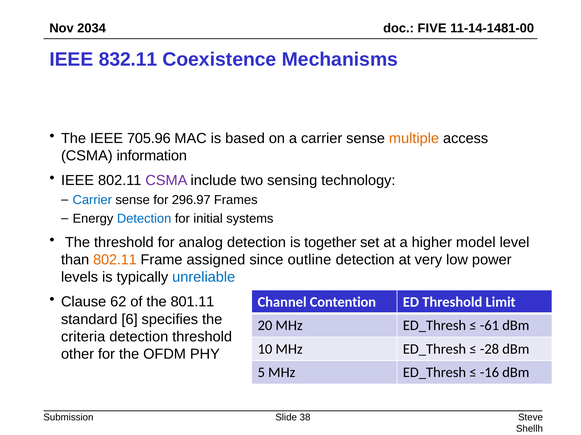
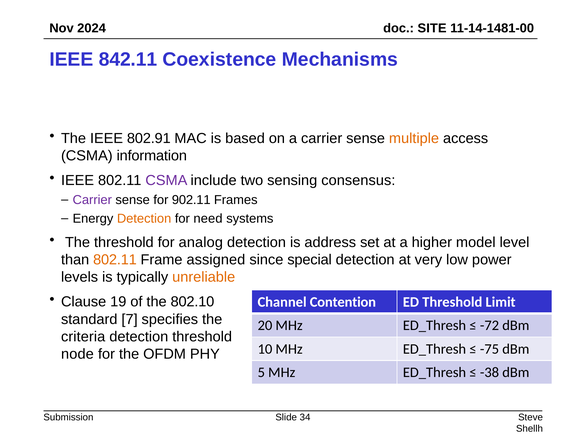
2034: 2034 -> 2024 (92, 28)
FIVE: FIVE -> SITE (432, 28)
832.11: 832.11 -> 842.11 (128, 59)
705.96: 705.96 -> 802.91 (149, 139)
technology: technology -> consensus (358, 181)
Carrier colour: blue -> purple (92, 200)
296.97: 296.97 -> 902.11 (191, 200)
Detection colour: blue -> orange (144, 219)
initial: initial -> need (208, 219)
together: together -> address (330, 243)
outline: outline -> special (310, 260)
unreliable colour: blue -> orange (204, 278)
62: 62 -> 19 (118, 302)
801.11: 801.11 -> 802.10 (192, 302)
6: 6 -> 7 (130, 320)
-61: -61 -> -72 (490, 326)
-28: -28 -> -75 (490, 350)
other: other -> node (77, 355)
-16: -16 -> -38 (490, 373)
38: 38 -> 34 (305, 418)
